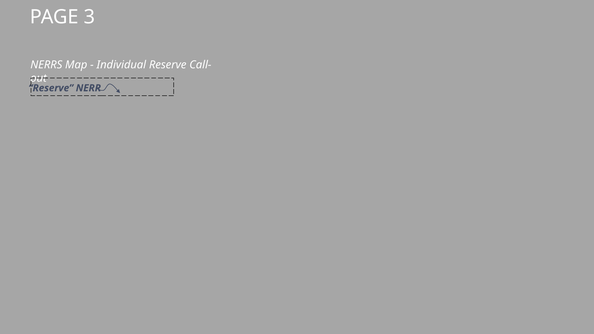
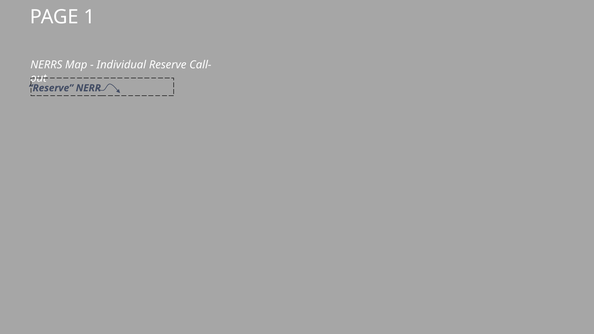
3: 3 -> 1 (89, 17)
